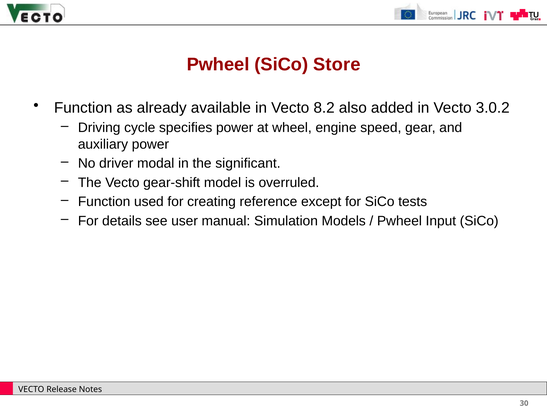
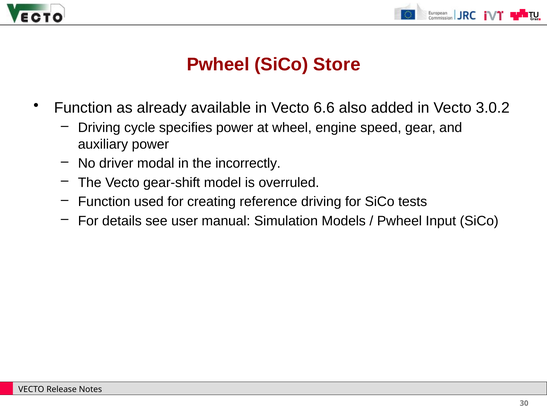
8.2: 8.2 -> 6.6 (324, 108)
significant: significant -> incorrectly (248, 163)
reference except: except -> driving (321, 201)
